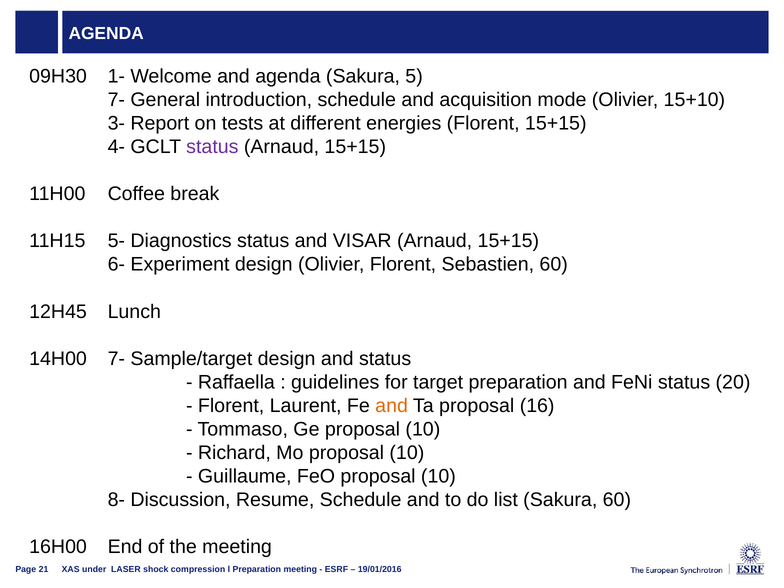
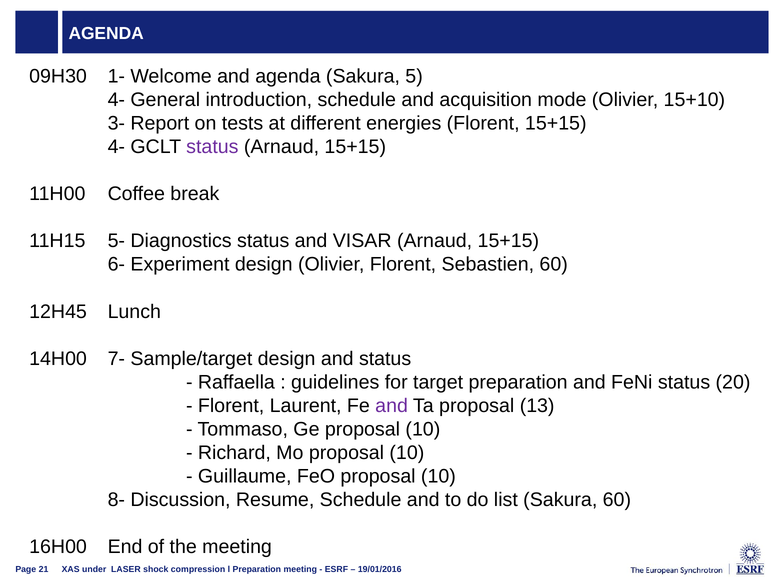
7-: 7- -> 4- (116, 100)
and colour: orange -> purple (392, 406)
16: 16 -> 13 (537, 406)
